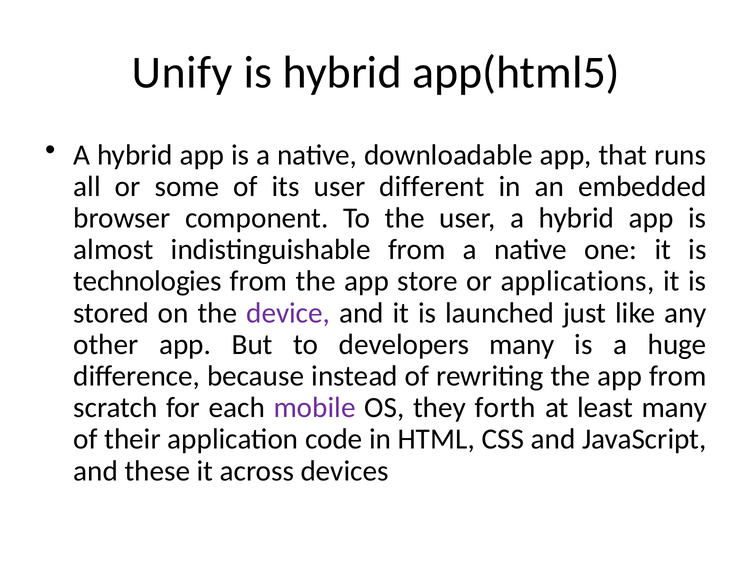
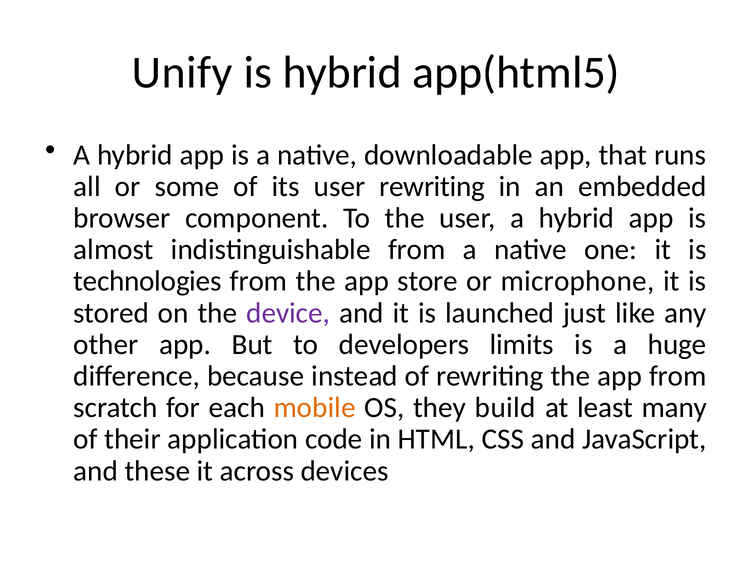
user different: different -> rewriting (432, 187)
applications: applications -> microphone (577, 281)
developers many: many -> limits (522, 344)
mobile colour: purple -> orange (315, 408)
forth: forth -> build (505, 408)
